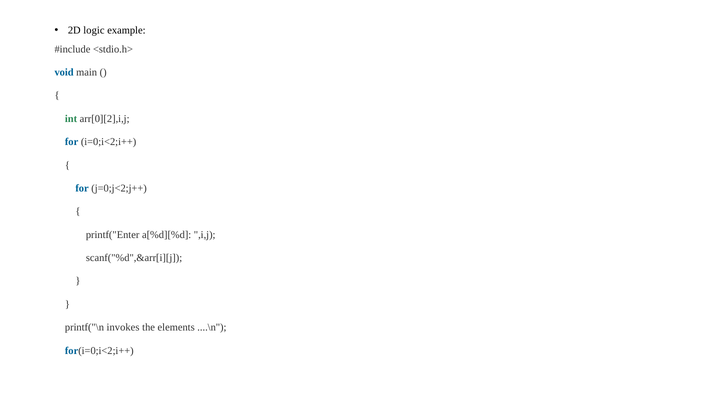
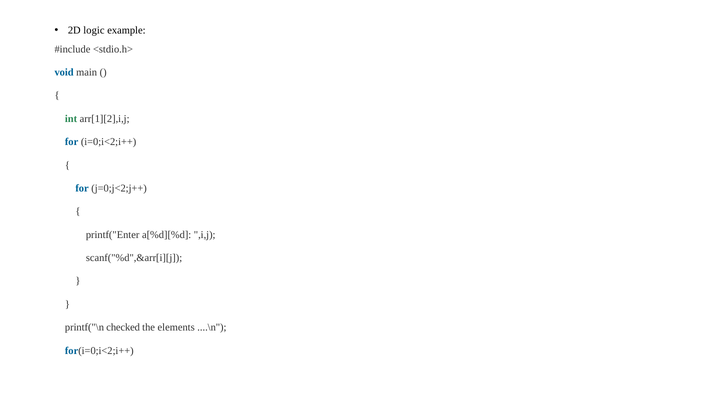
arr[0][2],i,j: arr[0][2],i,j -> arr[1][2],i,j (105, 119)
invokes: invokes -> checked (123, 328)
